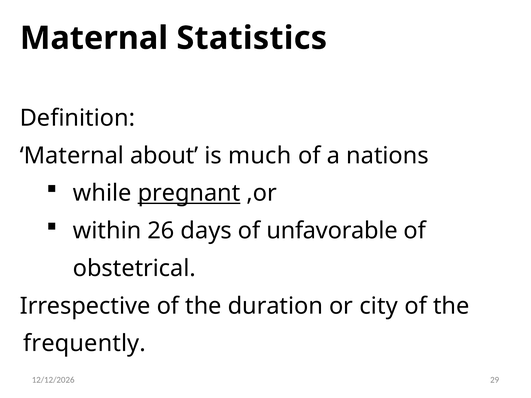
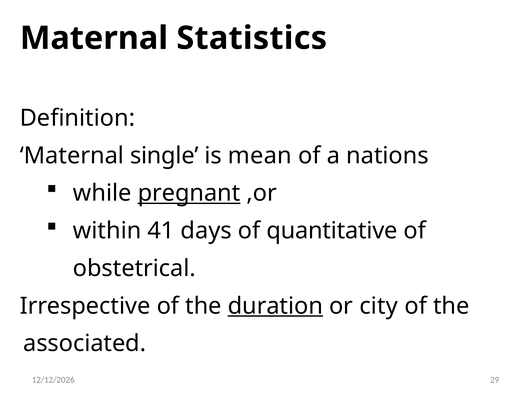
about: about -> single (164, 156)
much: much -> mean (260, 156)
26: 26 -> 41 (161, 231)
unfavorable: unfavorable -> quantitative (332, 231)
duration underline: none -> present (275, 306)
frequently: frequently -> associated (85, 344)
